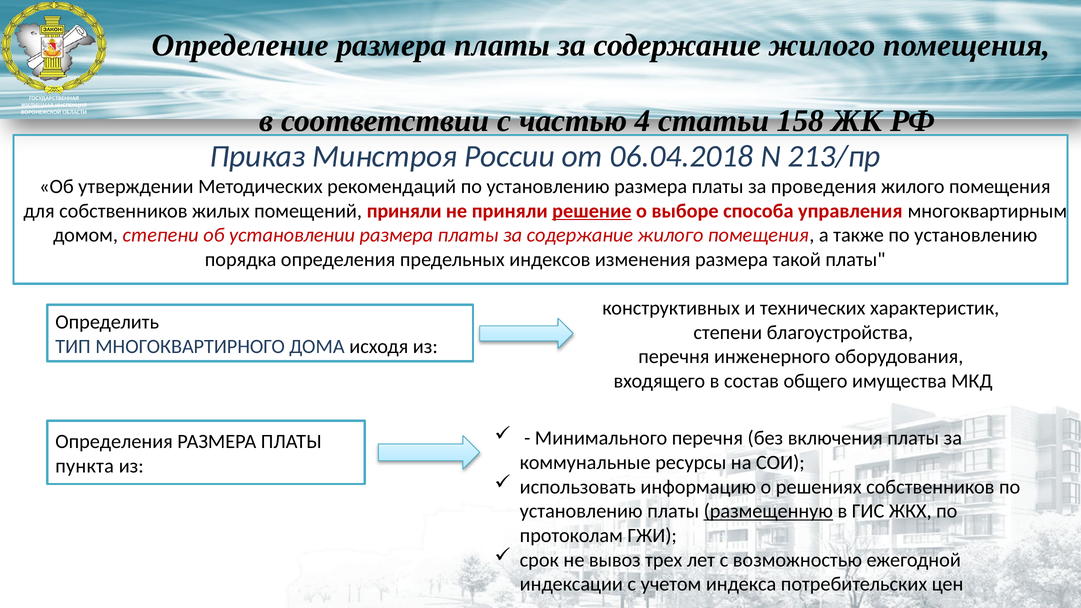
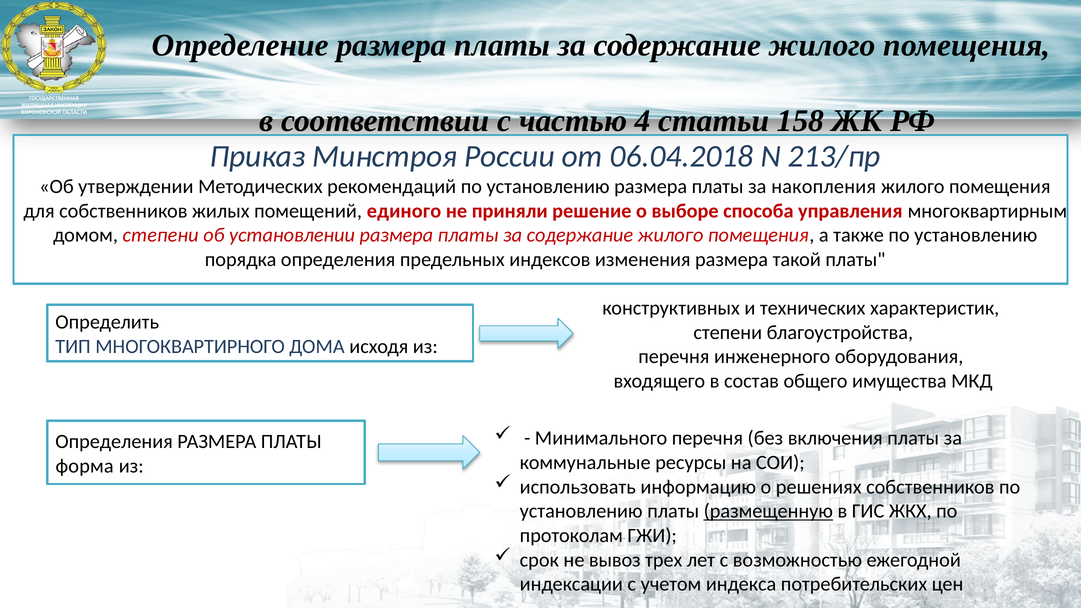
проведения: проведения -> накопления (824, 187)
помещений приняли: приняли -> единого (404, 211)
решение underline: present -> none (592, 211)
пункта: пункта -> форма (85, 466)
